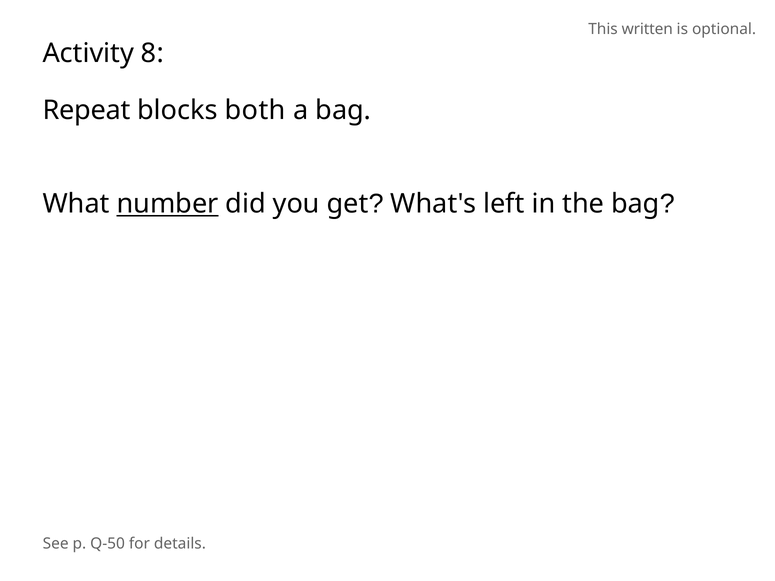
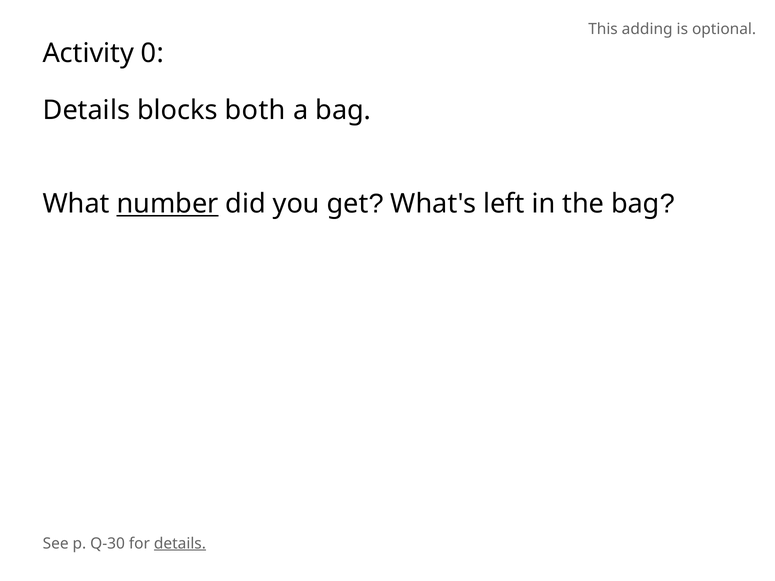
written: written -> adding (647, 29)
8: 8 -> 0 (152, 54)
Repeat: Repeat -> Details (86, 110)
Q-50: Q-50 -> Q-30 (108, 544)
details underline: none -> present (180, 544)
